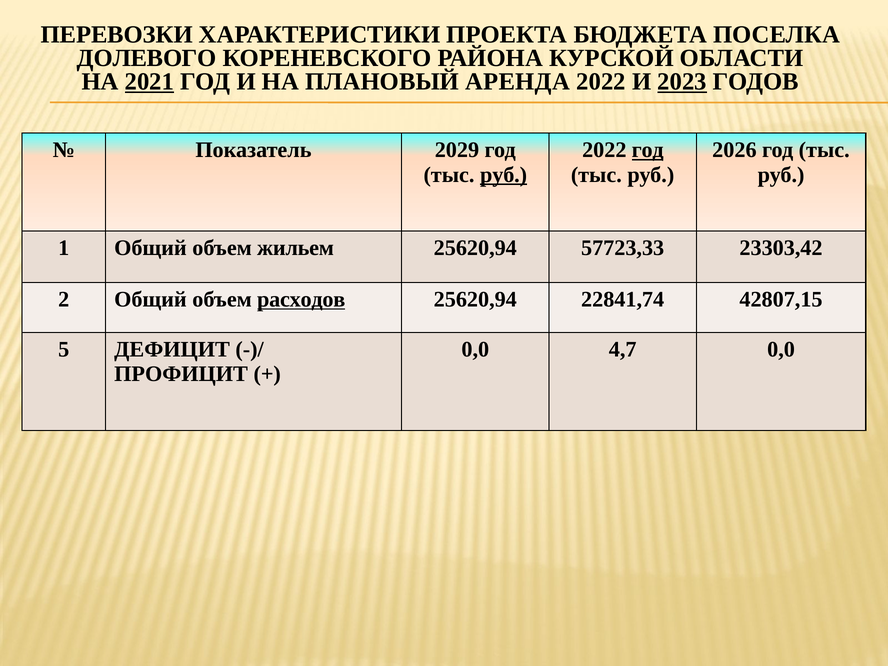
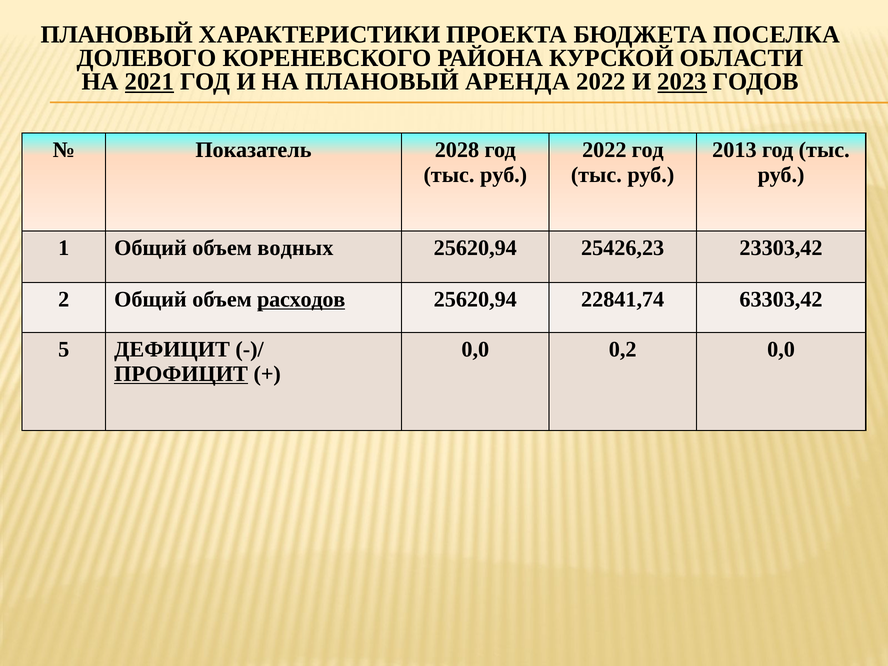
ПЕРЕВОЗКИ: ПЕРЕВОЗКИ -> ПЛАНОВЫЙ (117, 34)
2029: 2029 -> 2028 (457, 150)
год underline: present -> none (648, 150)
2026: 2026 -> 2013 (734, 150)
руб underline: present -> none (504, 175)
жильем: жильем -> водных (295, 248)
57723,33: 57723,33 -> 25426,23 (623, 248)
42807,15: 42807,15 -> 63303,42 (781, 300)
4,7: 4,7 -> 0,2 (623, 349)
ПРОФИЦИТ underline: none -> present (181, 374)
